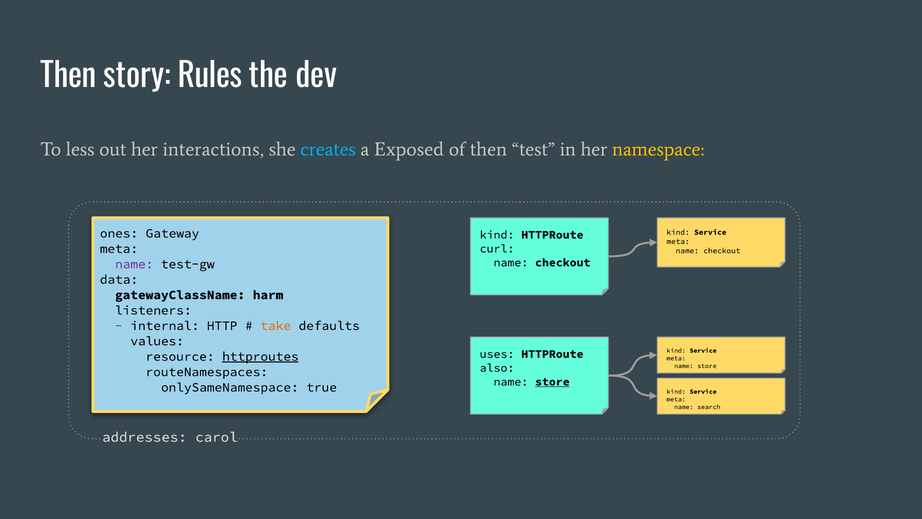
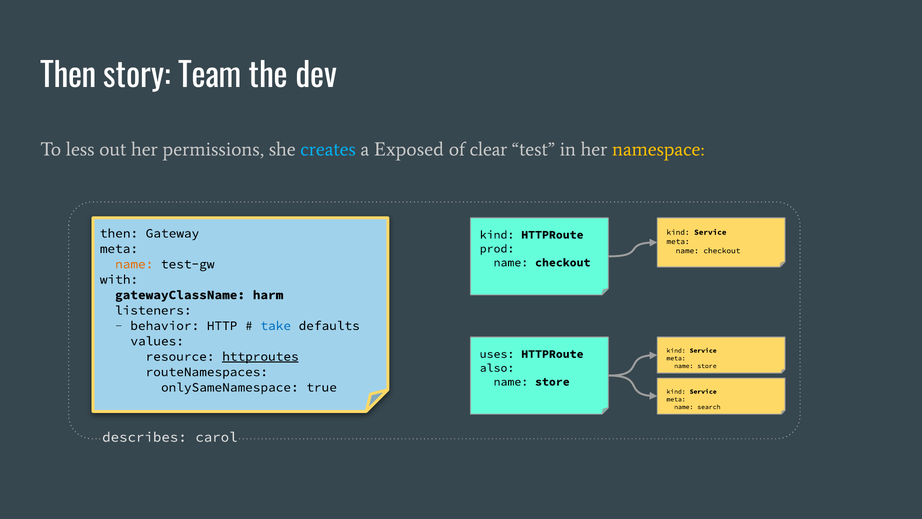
Rules: Rules -> Team (210, 76)
interactions: interactions -> permissions (213, 149)
of then: then -> clear (489, 149)
ones: ones -> then (119, 233)
curl: curl -> prod (497, 248)
name colour: purple -> orange (134, 264)
data: data -> with (119, 279)
internal: internal -> behavior (165, 325)
take colour: orange -> blue (276, 325)
store underline: present -> none (552, 382)
addresses: addresses -> describes (144, 437)
